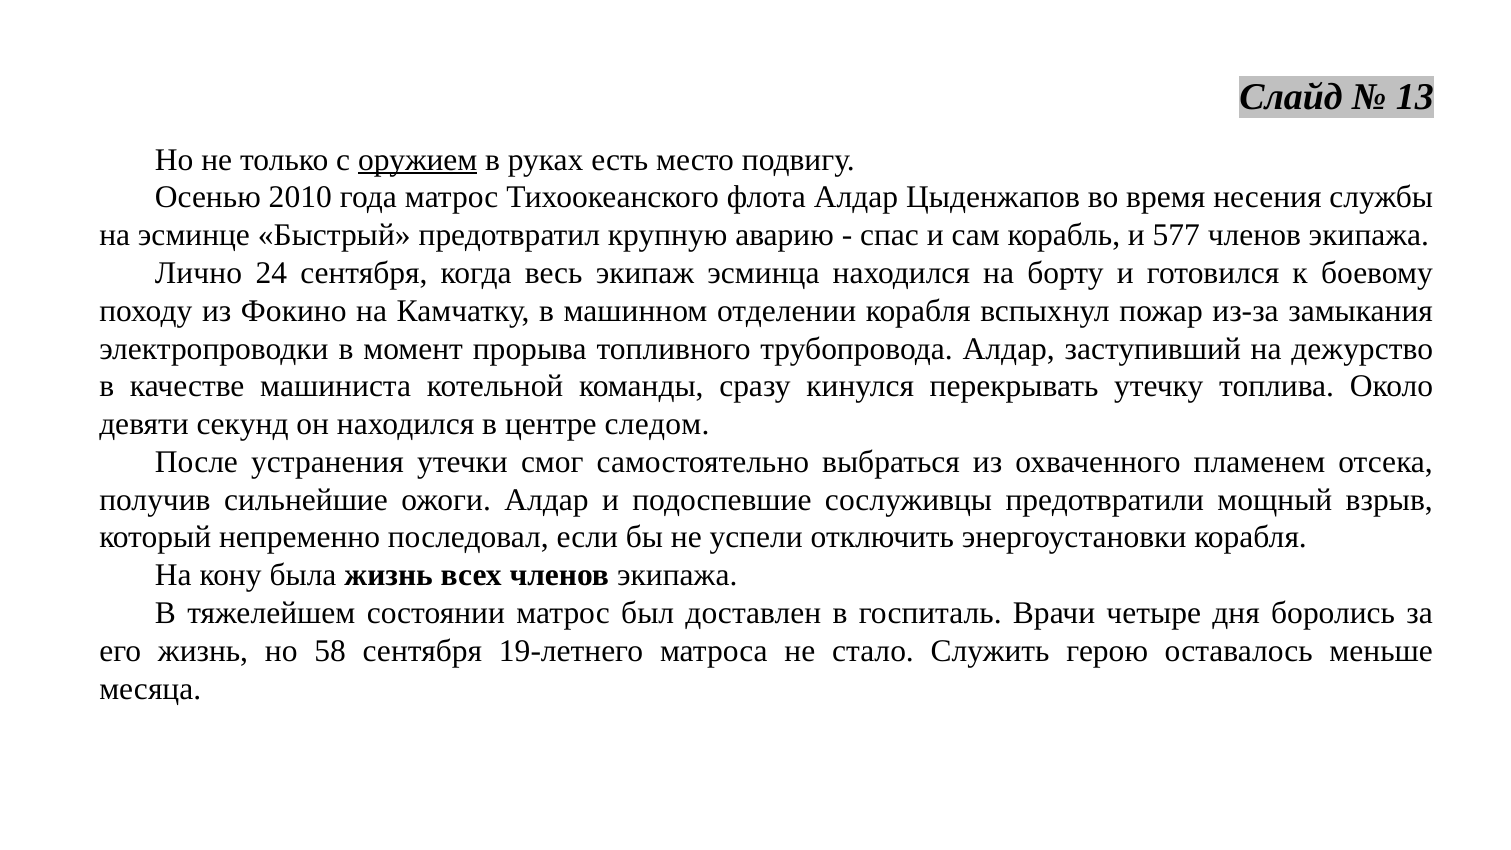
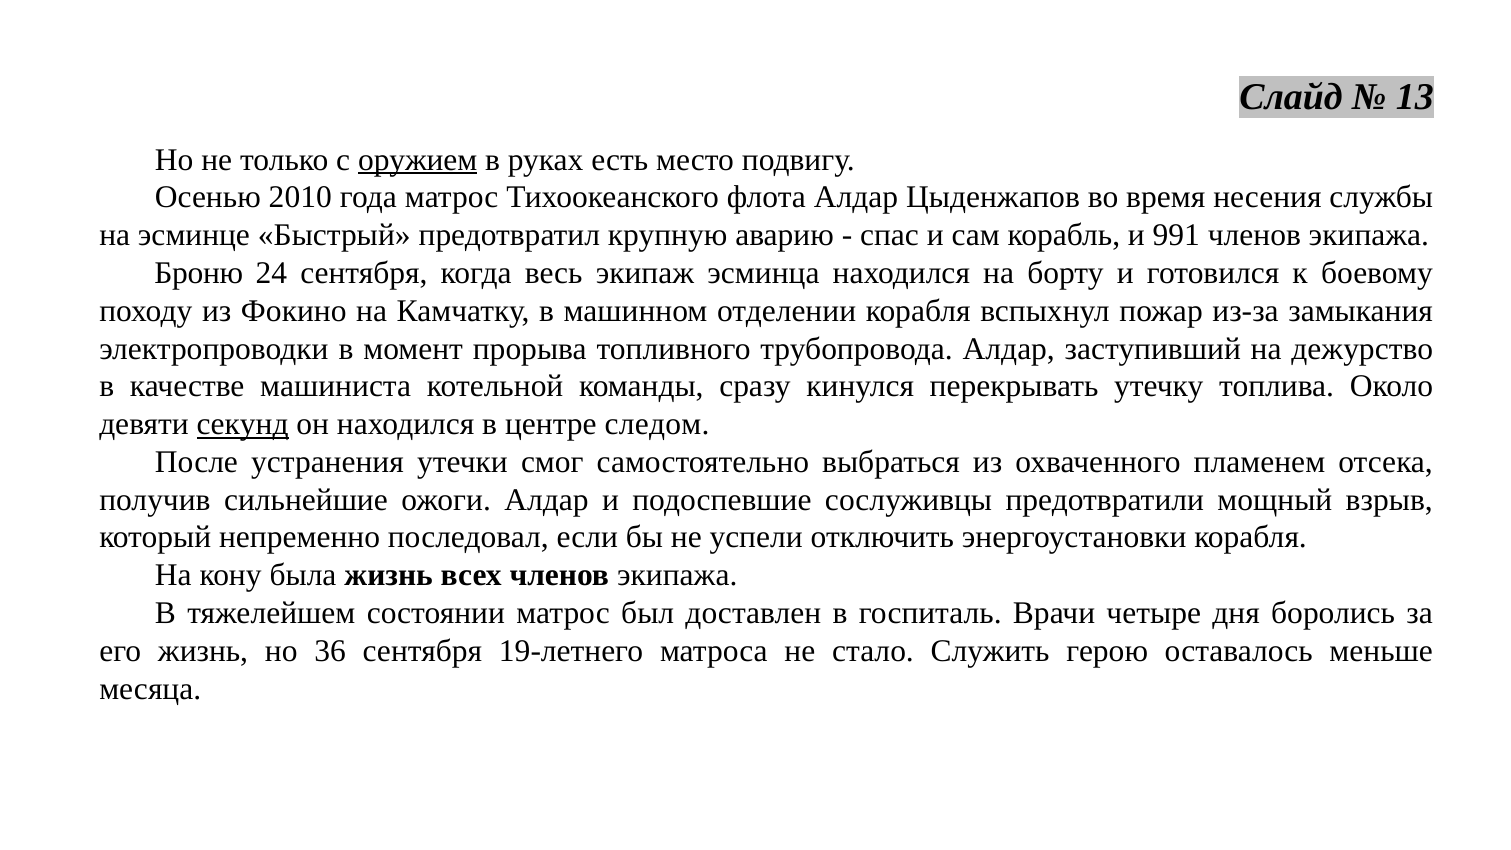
577: 577 -> 991 (1176, 235)
Лично: Лично -> Броню (199, 273)
секунд underline: none -> present (243, 424)
58: 58 -> 36 (330, 651)
